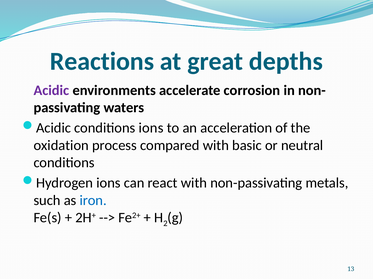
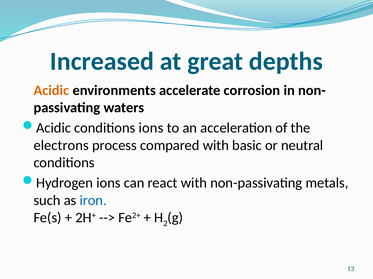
Reactions: Reactions -> Increased (102, 62)
Acidic colour: purple -> orange (51, 91)
oxidation: oxidation -> electrons (61, 146)
